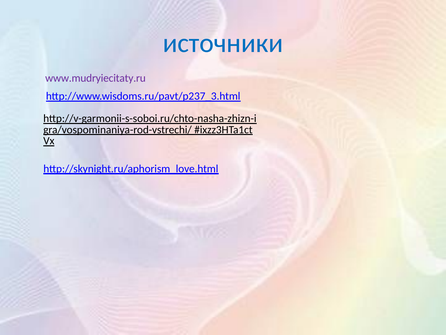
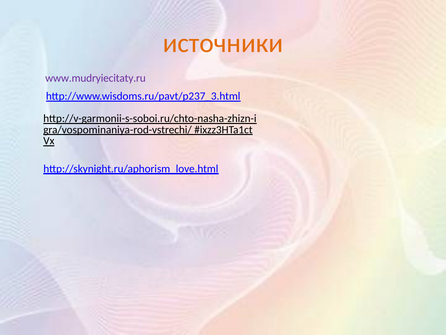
источники colour: blue -> orange (223, 43)
